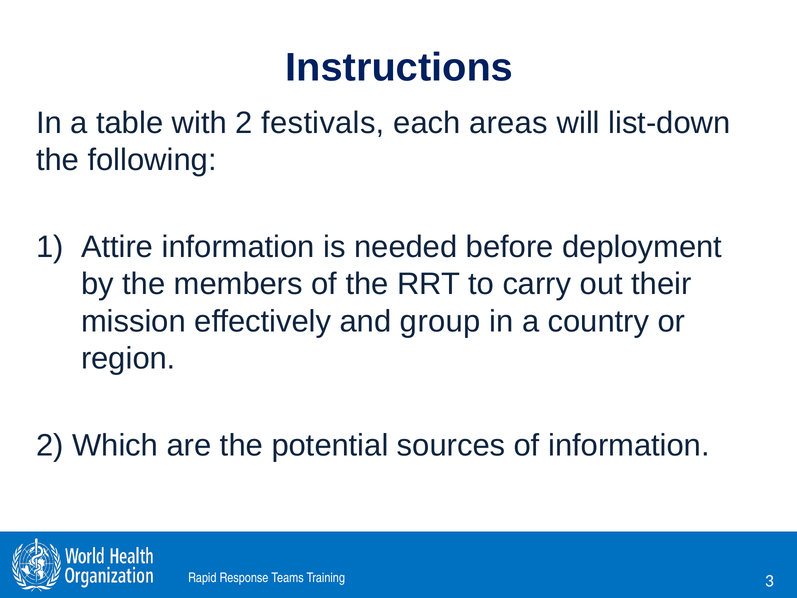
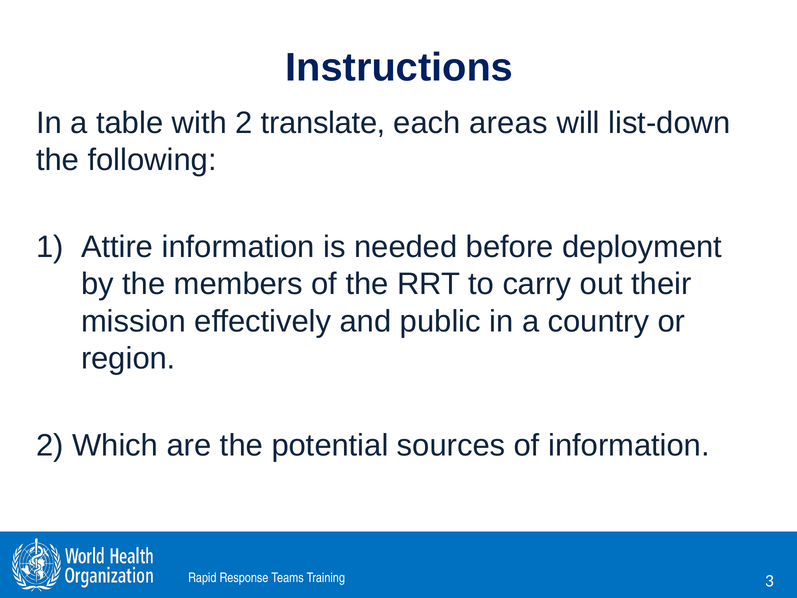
festivals: festivals -> translate (323, 123)
group: group -> public (440, 321)
